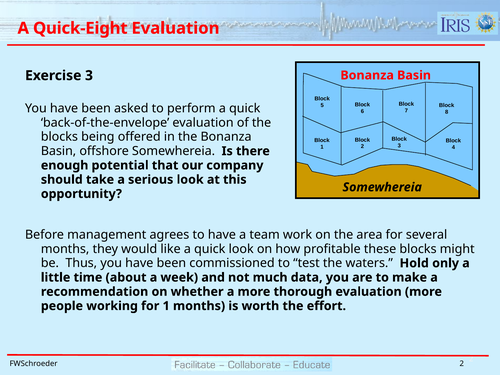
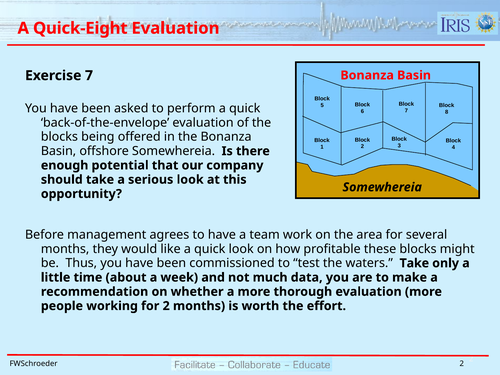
Exercise 3: 3 -> 7 (89, 76)
waters Hold: Hold -> Take (414, 263)
for 1: 1 -> 2 (166, 306)
